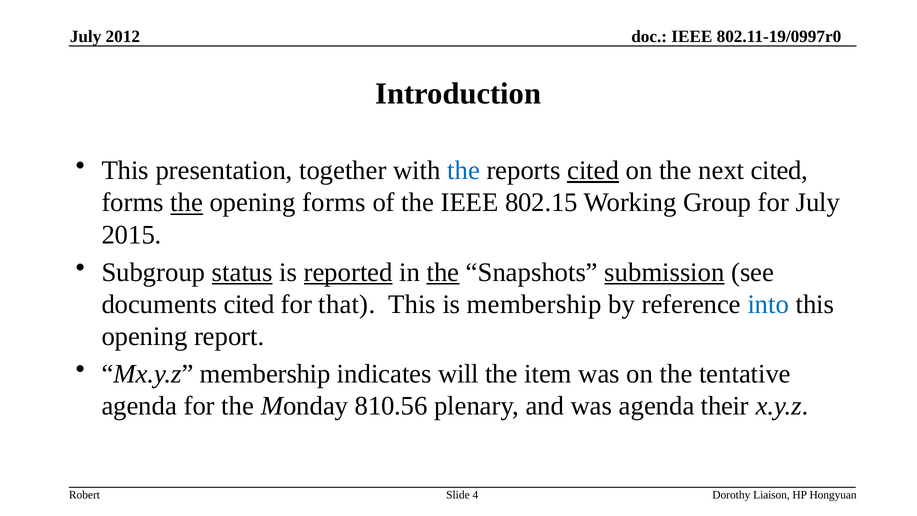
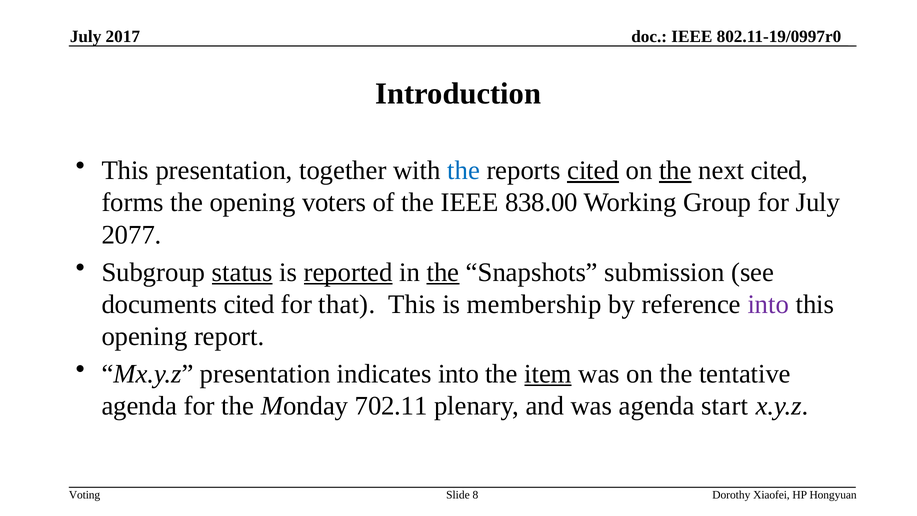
2012: 2012 -> 2017 (123, 37)
the underline: none -> present (675, 170)
the underline: present -> none (187, 203)
opening forms: forms -> voters (334, 203)
802.15: 802.15 -> 838.00 (541, 203)
2015: 2015 -> 2077 (132, 235)
submission underline: present -> none (665, 272)
into colour: blue -> purple (768, 304)
Mx.y.z membership: membership -> presentation (265, 374)
indicates will: will -> into (459, 374)
item underline: none -> present (548, 374)
810.56: 810.56 -> 702.11 (391, 406)
their: their -> start (725, 406)
Robert: Robert -> Voting (85, 495)
4: 4 -> 8 (475, 495)
Liaison: Liaison -> Xiaofei (771, 495)
